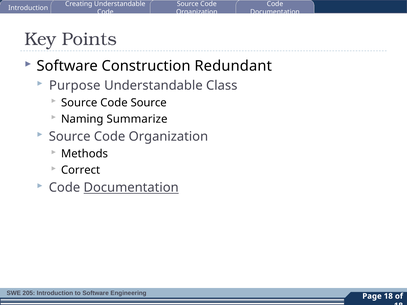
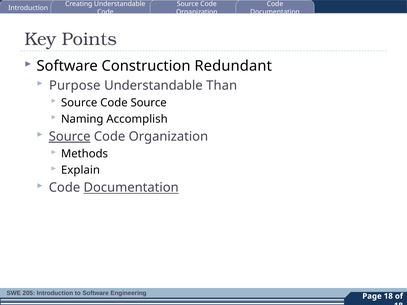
Class: Class -> Than (222, 85)
Summarize: Summarize -> Accomplish (137, 119)
Source underline: none -> present (70, 137)
Correct: Correct -> Explain (80, 170)
